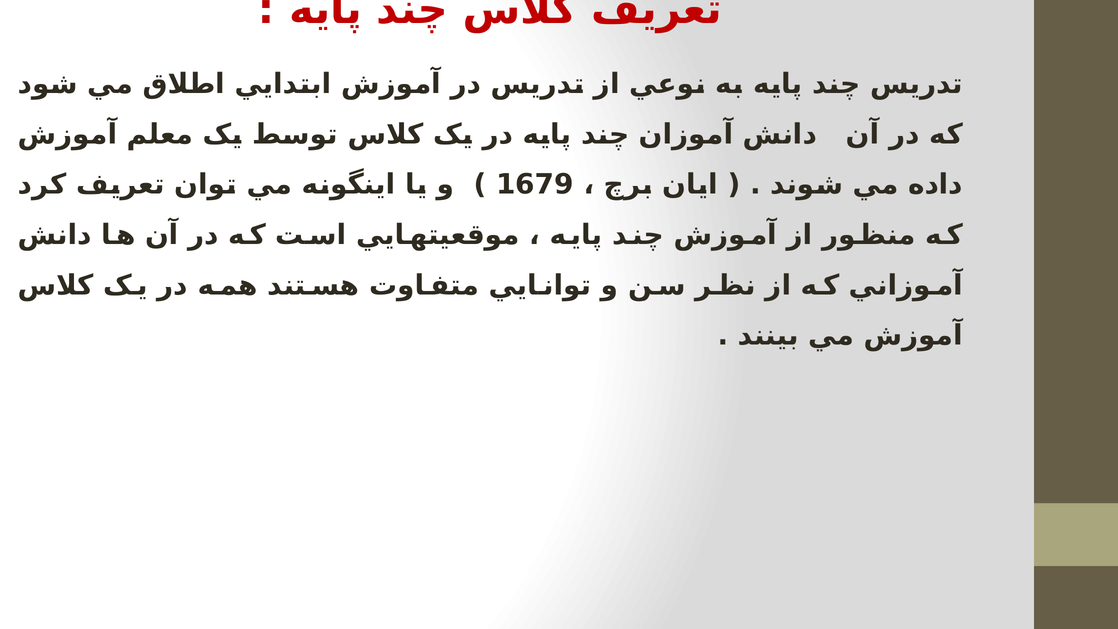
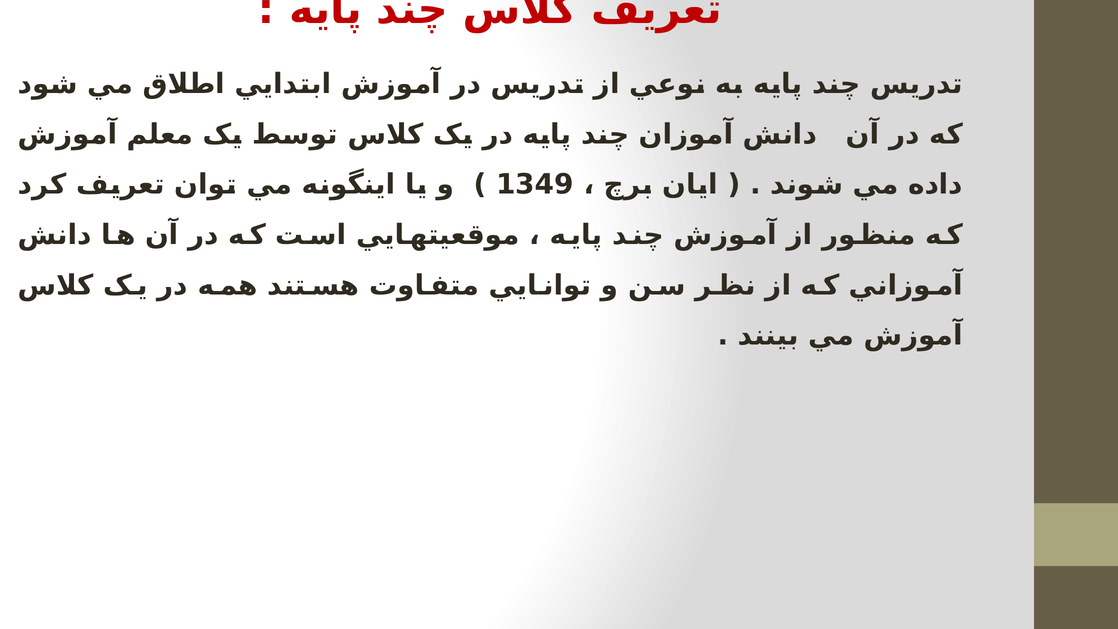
1679: 1679 -> 1349 (535, 185)
